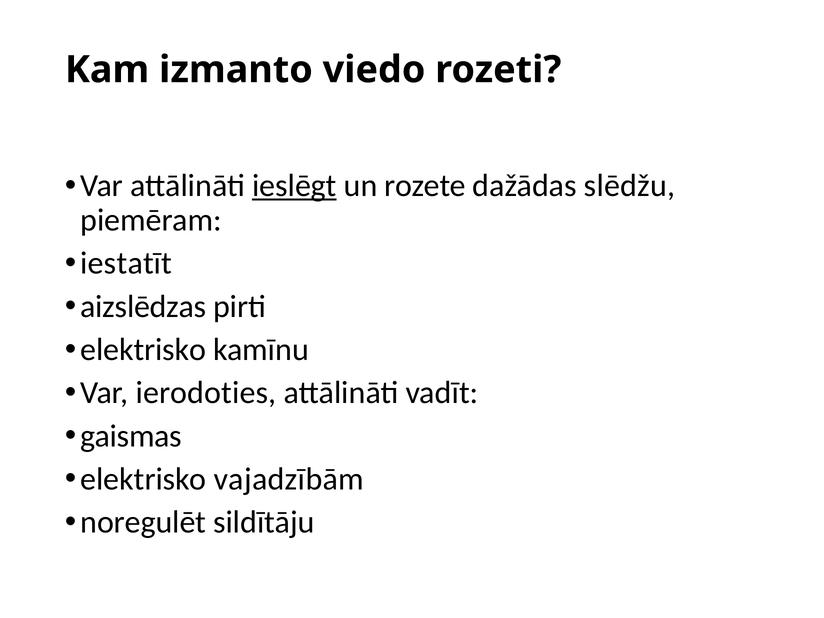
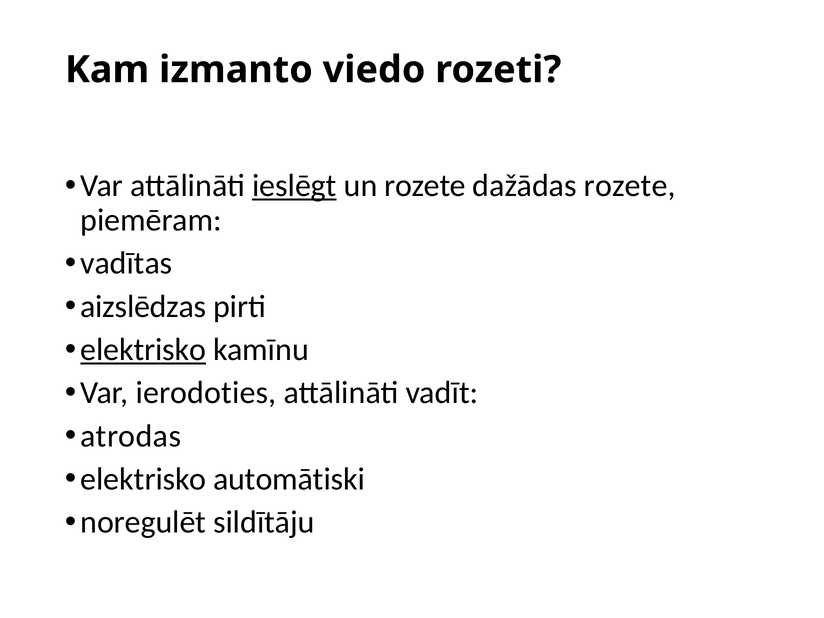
dažādas slēdžu: slēdžu -> rozete (630, 186)
iestatīt: iestatīt -> vadītas (126, 263)
elektrisko underline: none -> present (143, 350)
gaismas: gaismas -> atrodas (131, 436)
vajadzībām: vajadzībām -> automātiski (289, 479)
